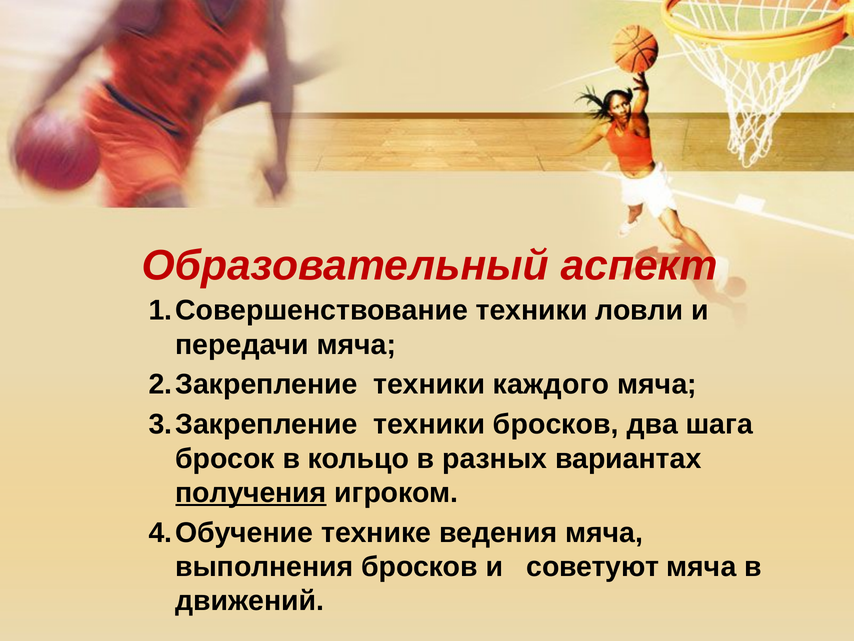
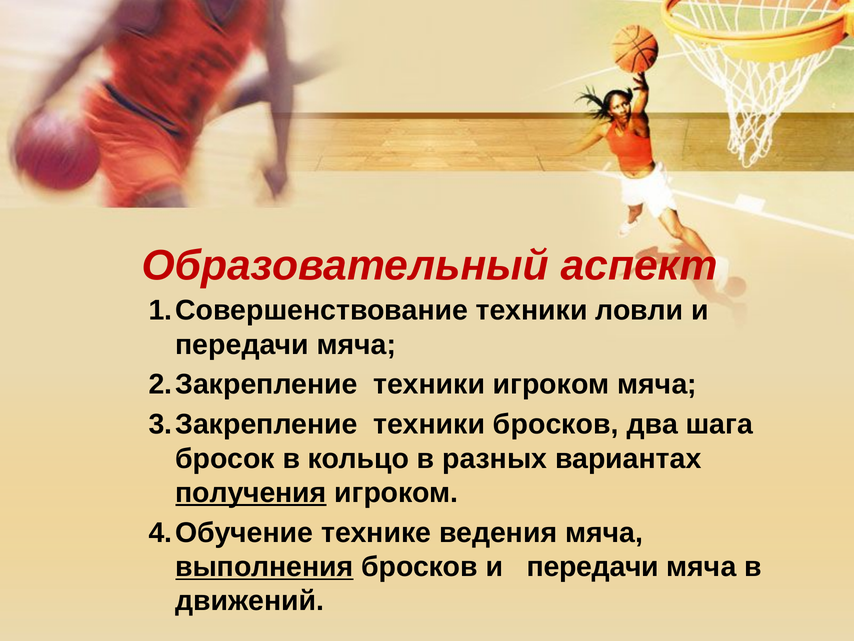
техники каждого: каждого -> игроком (551, 384)
выполнения underline: none -> present (264, 566)
бросков и советуют: советуют -> передачи (593, 566)
